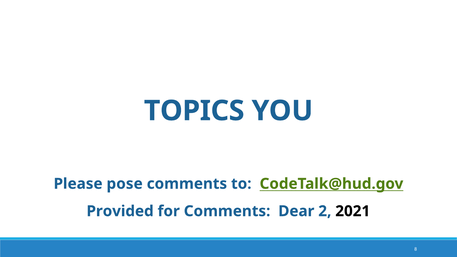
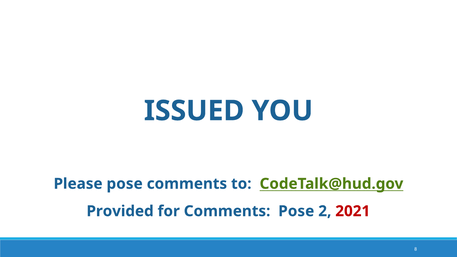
TOPICS: TOPICS -> ISSUED (194, 111)
Comments Dear: Dear -> Pose (296, 211)
2021 colour: black -> red (353, 211)
